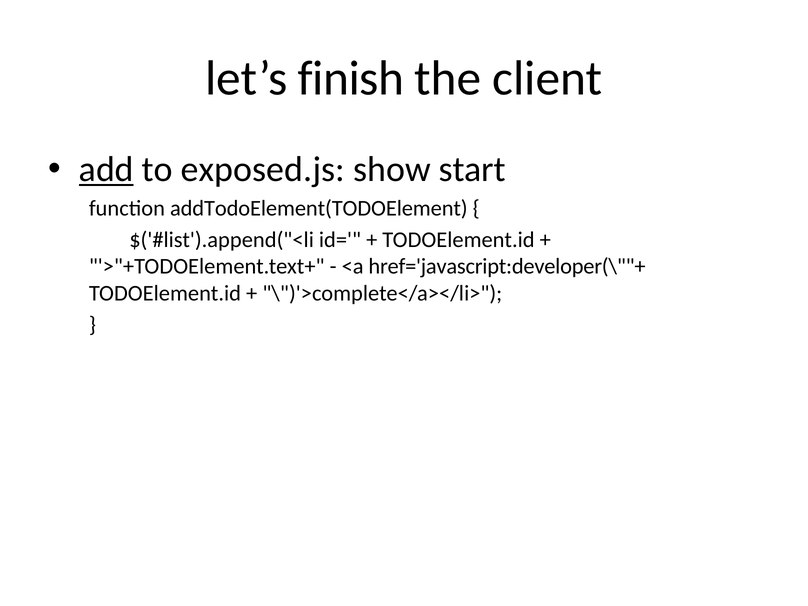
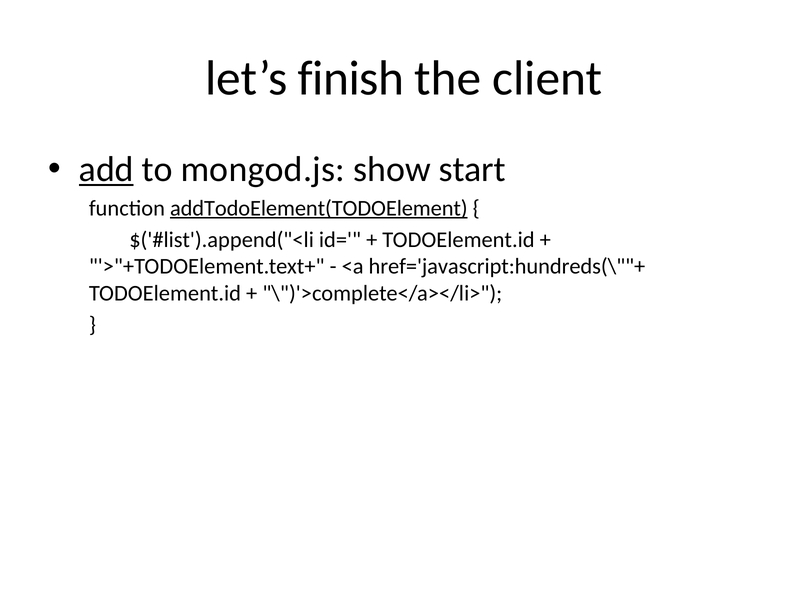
exposed.js: exposed.js -> mongod.js (263, 170)
addTodoElement(TODOElement underline: none -> present (319, 208)
href='javascript:developer(\""+: href='javascript:developer(\""+ -> href='javascript:hundreds(\""+ (507, 267)
